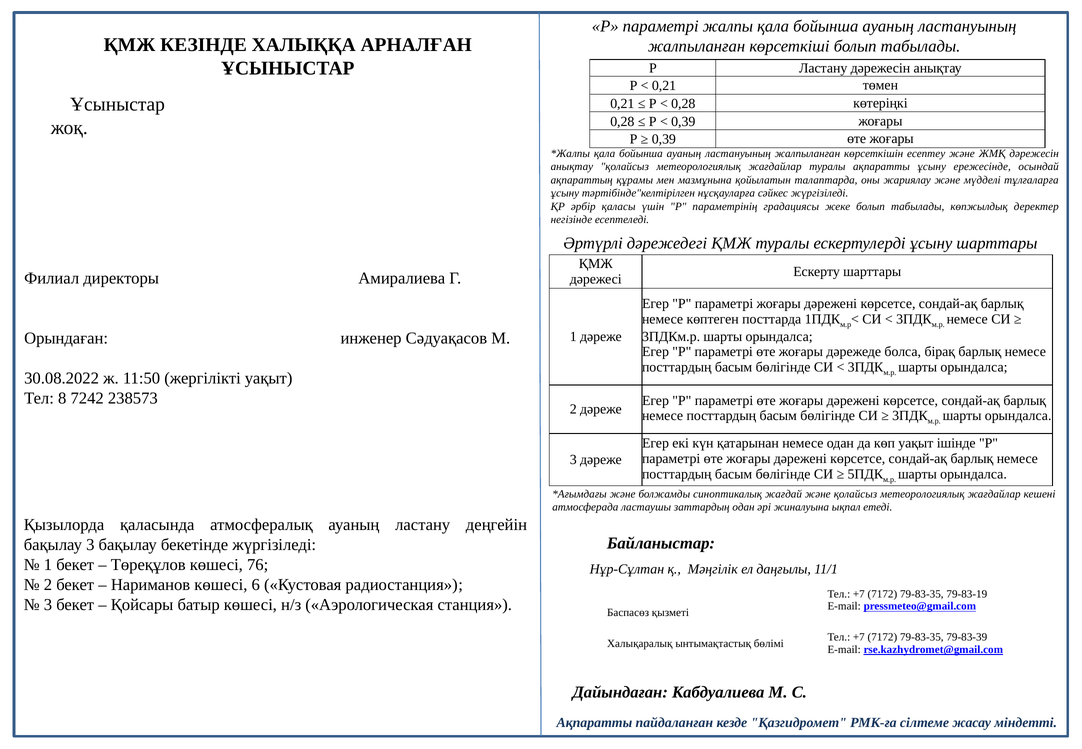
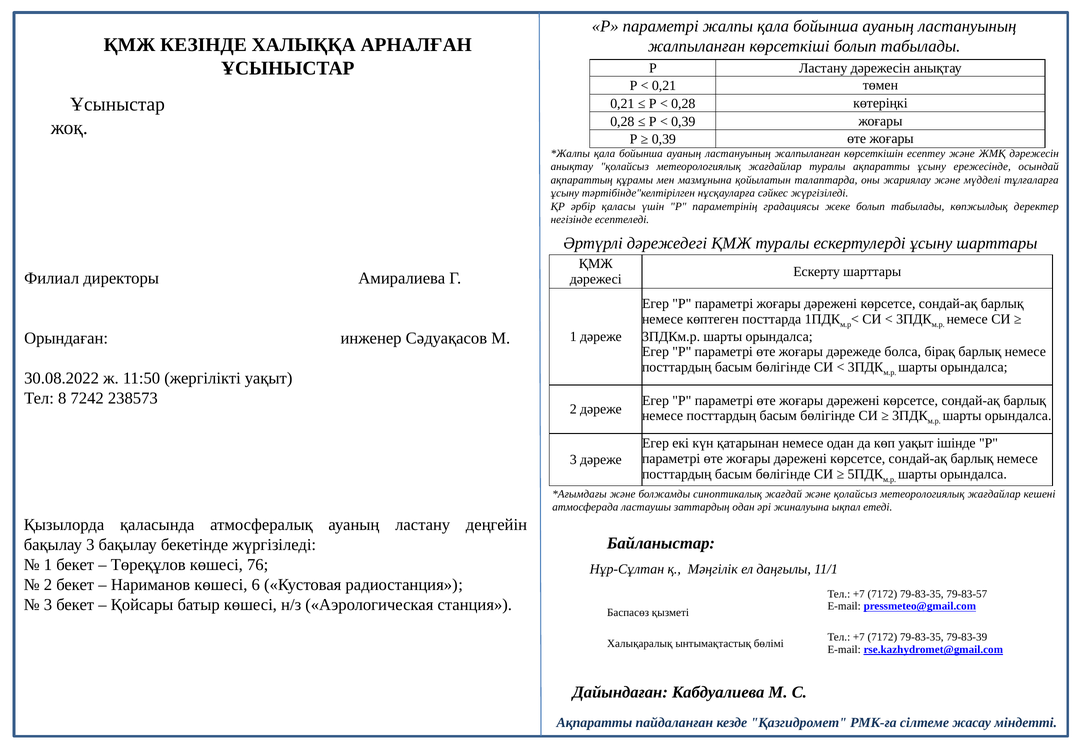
79-83-19: 79-83-19 -> 79-83-57 (967, 594)
